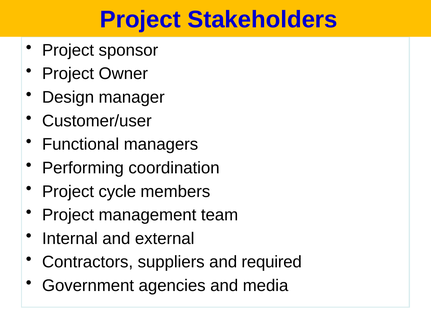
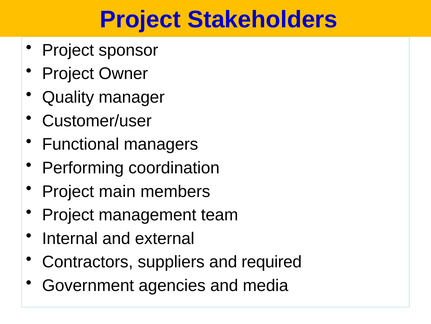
Design: Design -> Quality (68, 97)
cycle: cycle -> main (117, 191)
